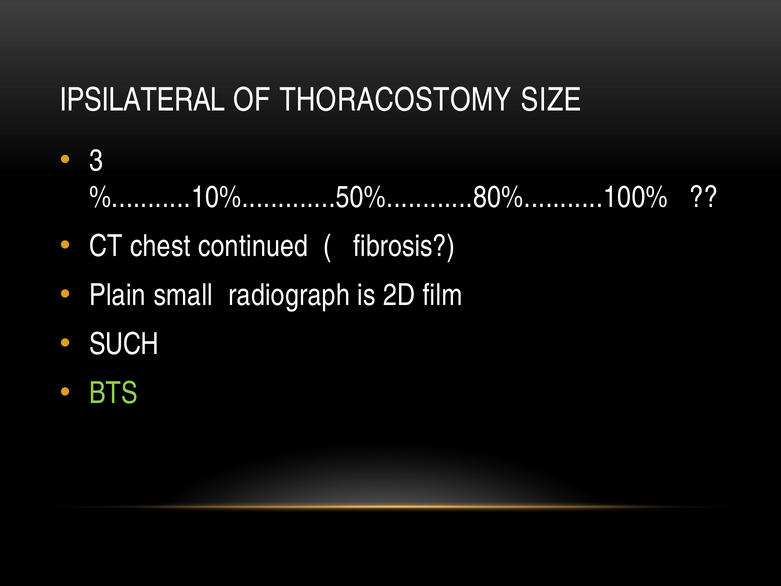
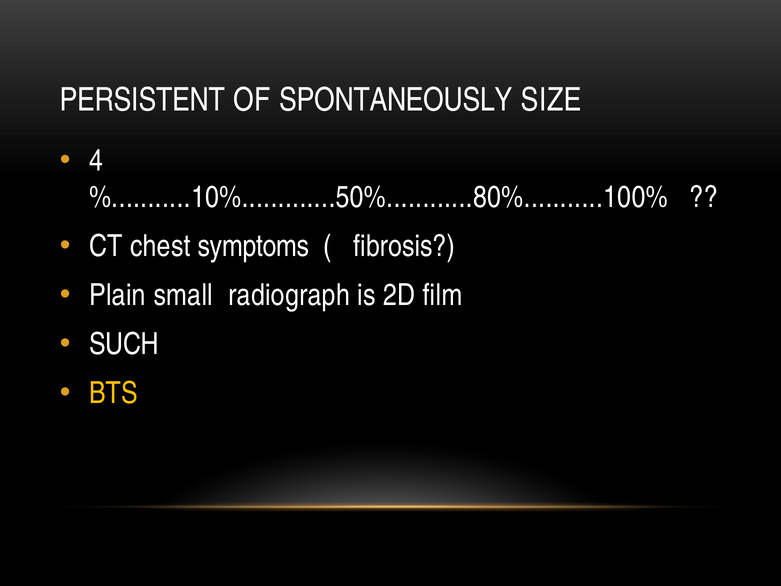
IPSILATERAL: IPSILATERAL -> PERSISTENT (142, 100)
THORACOSTOMY: THORACOSTOMY -> SPONTANEOUSLY (396, 100)
3: 3 -> 4 (96, 161)
continued: continued -> symptoms (253, 246)
BTS colour: light green -> yellow (113, 393)
